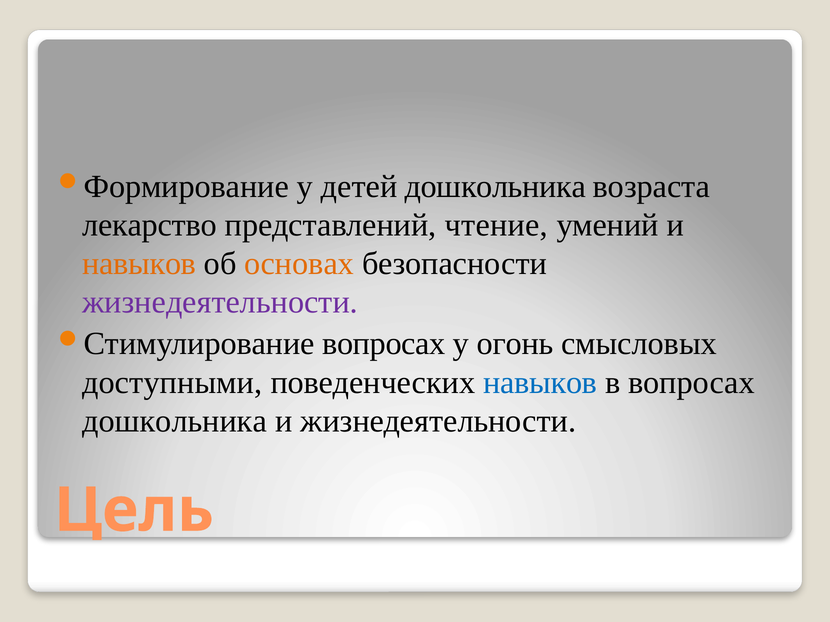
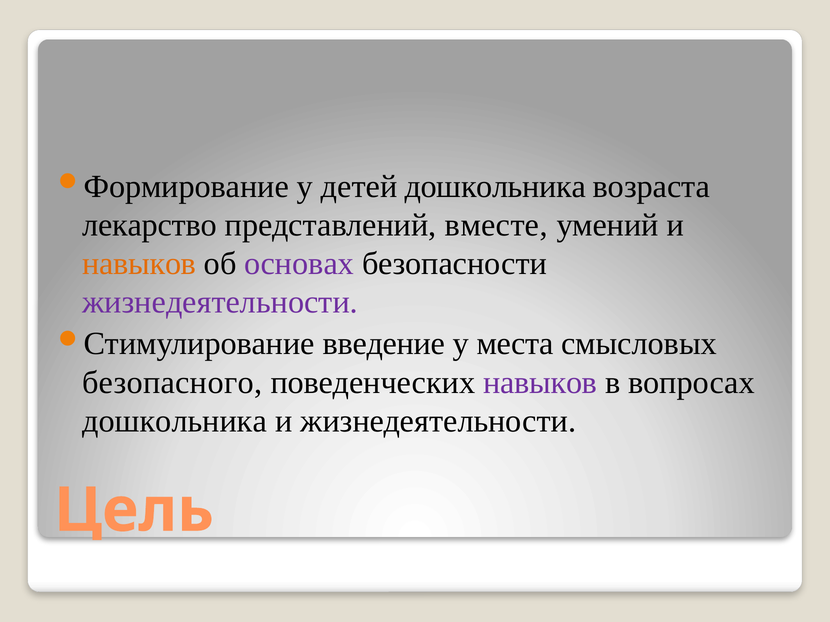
чтение: чтение -> вместе (496, 225)
основах colour: orange -> purple (299, 264)
вопросах: вопросах -> введение (384, 344)
огонь: огонь -> места (515, 344)
доступными: доступными -> безопасного (172, 383)
навыков colour: blue -> purple (540, 383)
